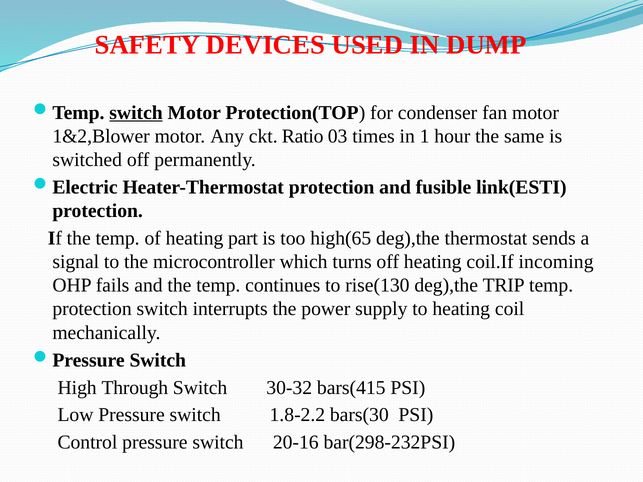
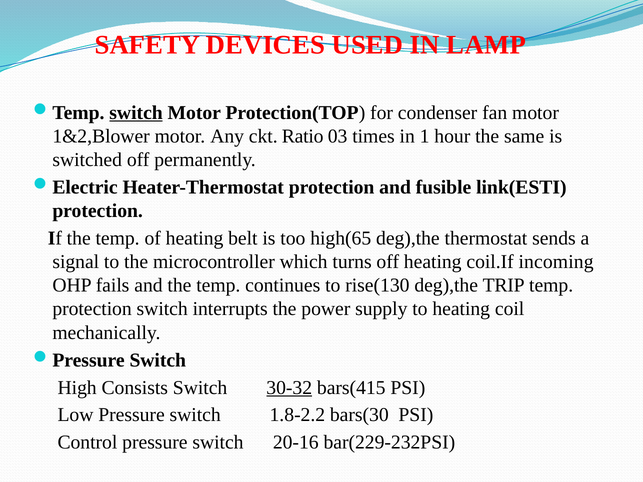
DUMP: DUMP -> LAMP (486, 45)
part: part -> belt (243, 238)
Through: Through -> Consists (135, 388)
30-32 underline: none -> present (289, 388)
bar(298-232PSI: bar(298-232PSI -> bar(229-232PSI (389, 443)
